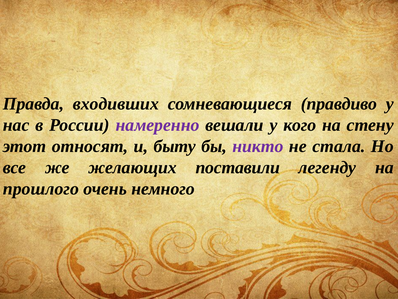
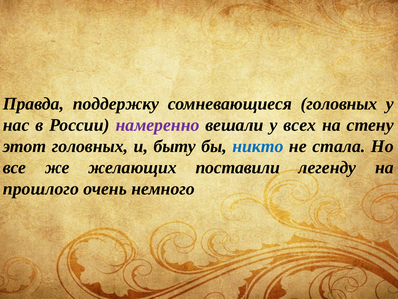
входивших: входивших -> поддержку (116, 104)
сомневающиеся правдиво: правдиво -> головных (339, 104)
кого: кого -> всех (300, 125)
этот относят: относят -> головных (90, 146)
никто colour: purple -> blue (258, 146)
